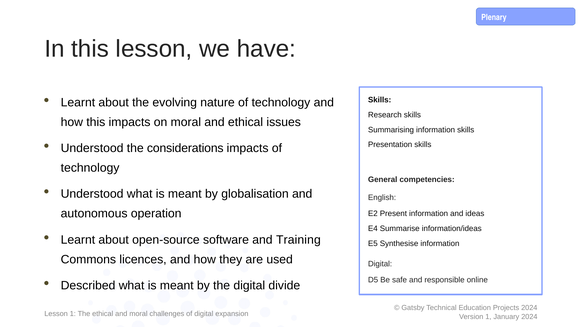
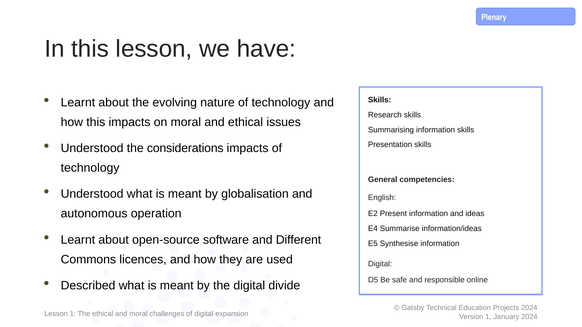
Training: Training -> Different (299, 240)
